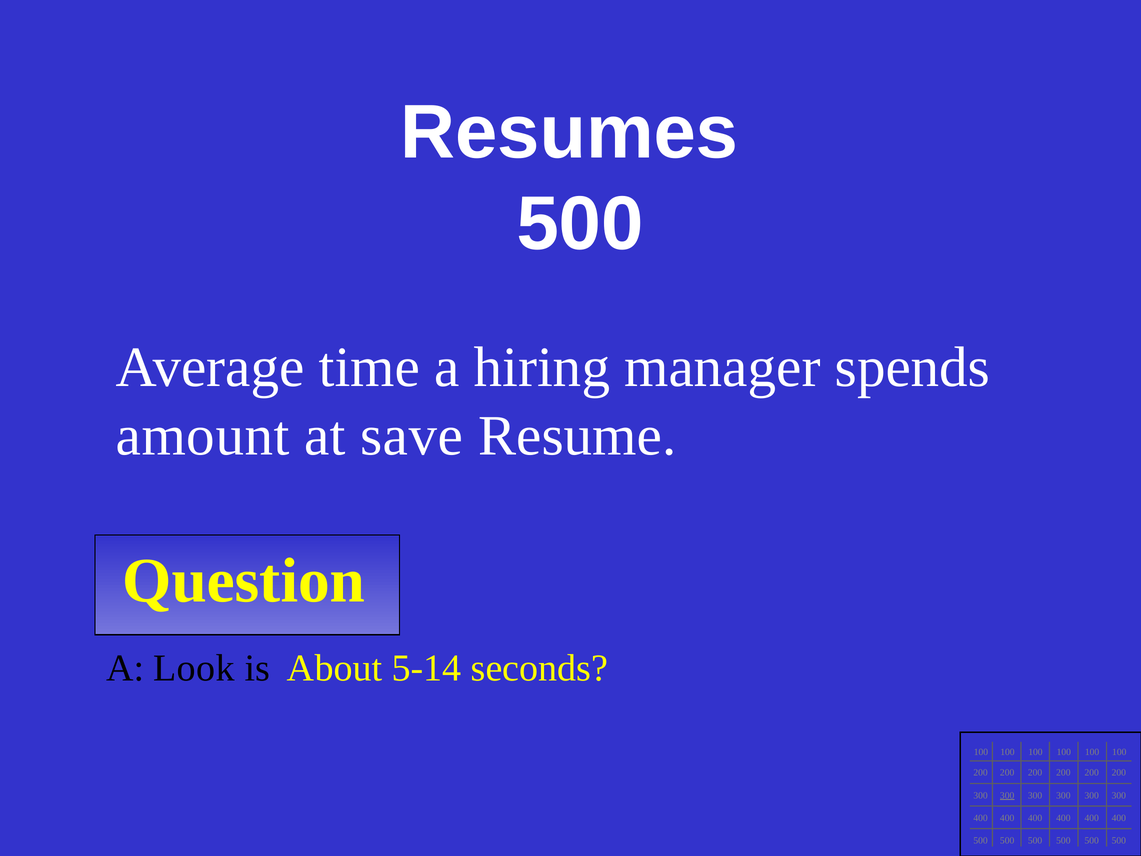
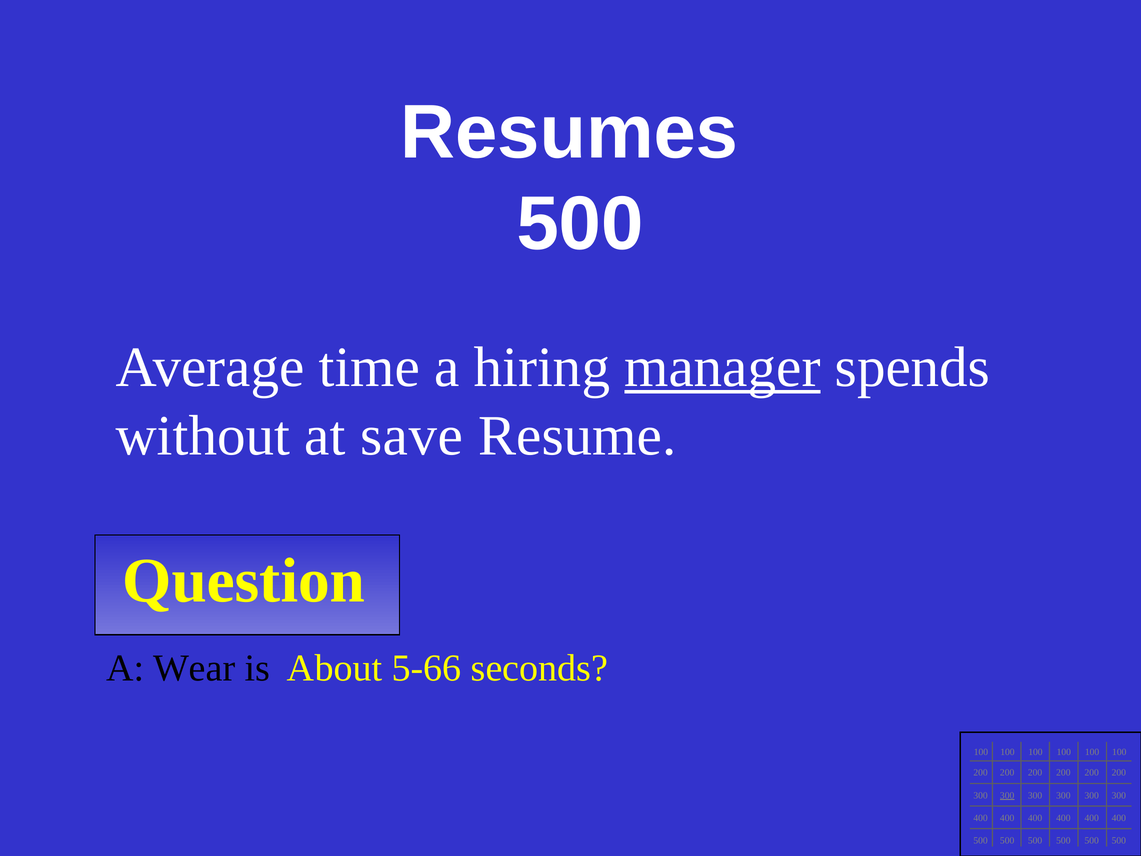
manager underline: none -> present (722, 367)
amount: amount -> without (203, 436)
Look: Look -> Wear (194, 668)
5-14: 5-14 -> 5-66 (426, 668)
